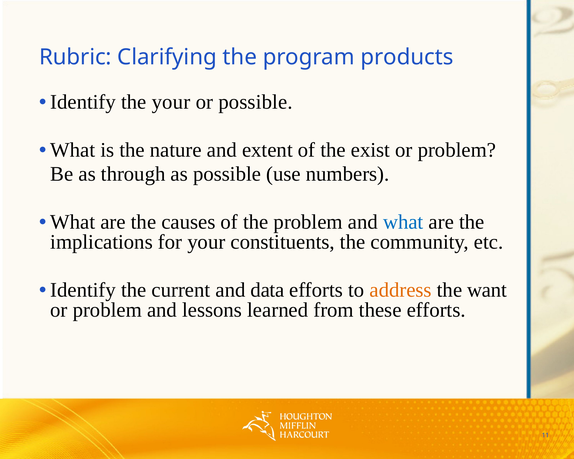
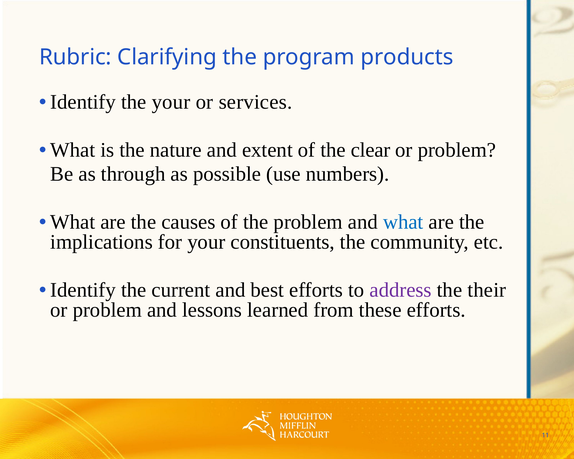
or possible: possible -> services (255, 102)
exist: exist -> clear (371, 150)
data: data -> best (267, 290)
address colour: orange -> purple (401, 290)
want: want -> their (487, 290)
